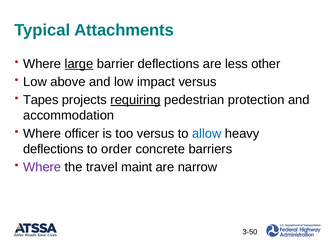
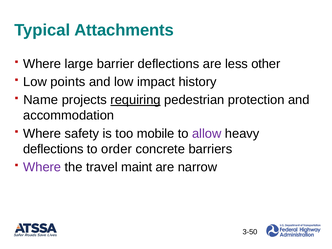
large underline: present -> none (79, 64)
above: above -> points (68, 82)
impact versus: versus -> history (198, 82)
Tapes: Tapes -> Name (41, 100)
officer: officer -> safety (82, 134)
too versus: versus -> mobile (156, 134)
allow colour: blue -> purple (207, 134)
